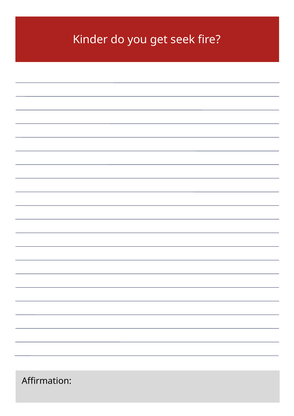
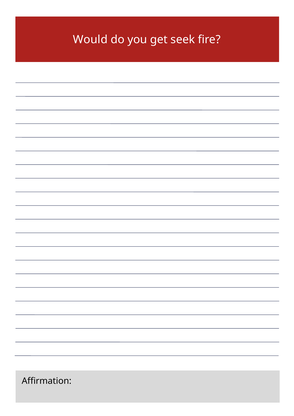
Kinder: Kinder -> Would (90, 40)
